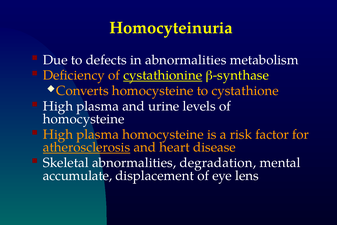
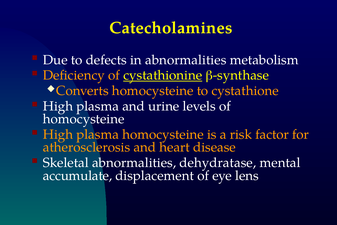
Homocyteinuria: Homocyteinuria -> Catecholamines (171, 28)
atherosclerosis underline: present -> none (87, 147)
degradation: degradation -> dehydratase (218, 163)
